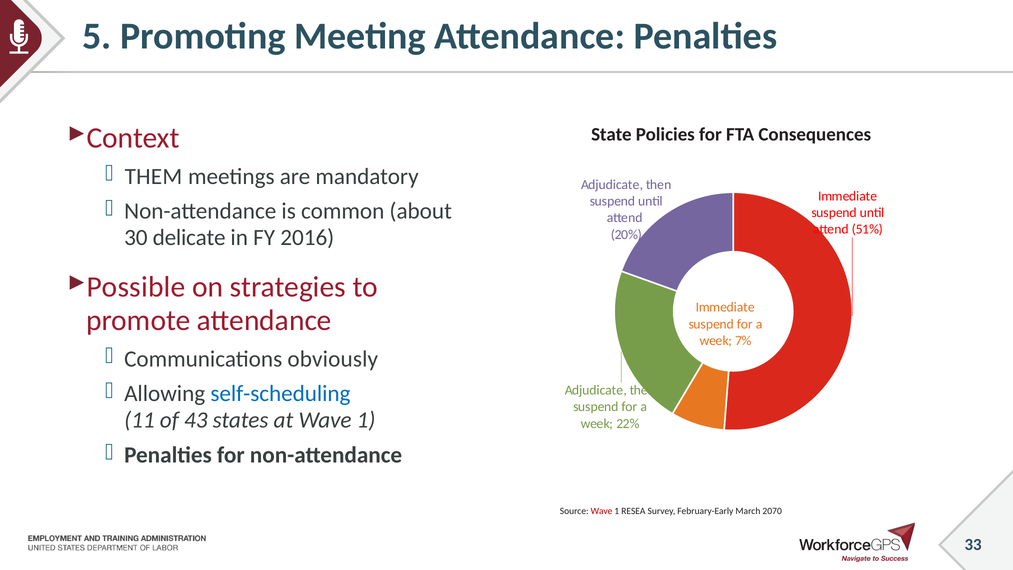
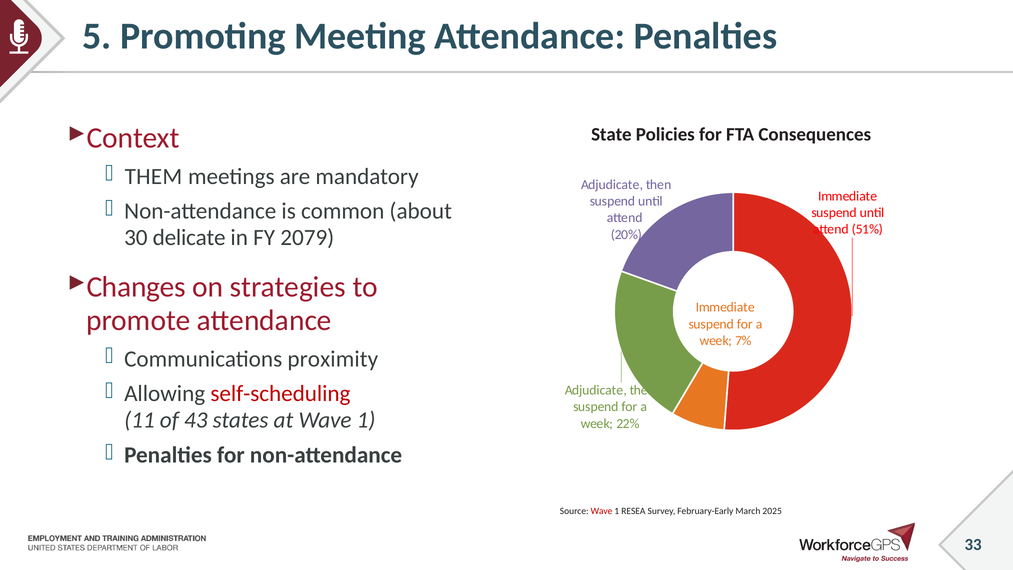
2016: 2016 -> 2079 (307, 238)
Possible: Possible -> Changes (136, 287)
obviously: obviously -> proximity (333, 359)
self-scheduling colour: blue -> red (280, 394)
2070: 2070 -> 2025 (772, 511)
